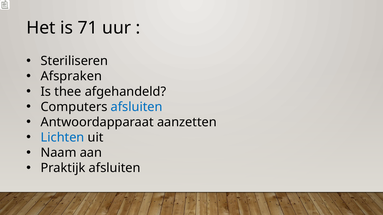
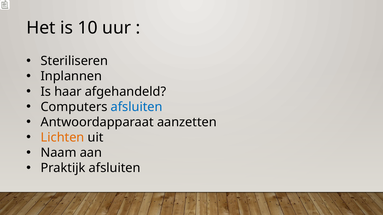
71: 71 -> 10 (88, 28)
Afspraken: Afspraken -> Inplannen (71, 76)
thee: thee -> haar (68, 92)
Lichten colour: blue -> orange (63, 138)
